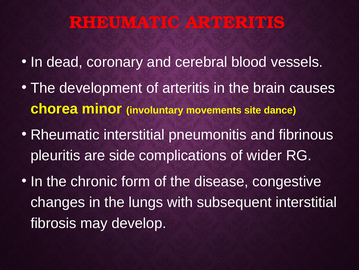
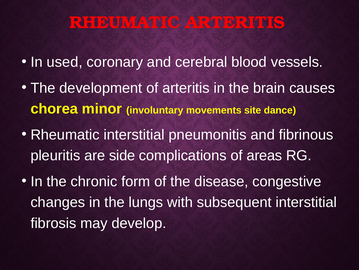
dead: dead -> used (65, 62)
wider: wider -> areas (264, 155)
